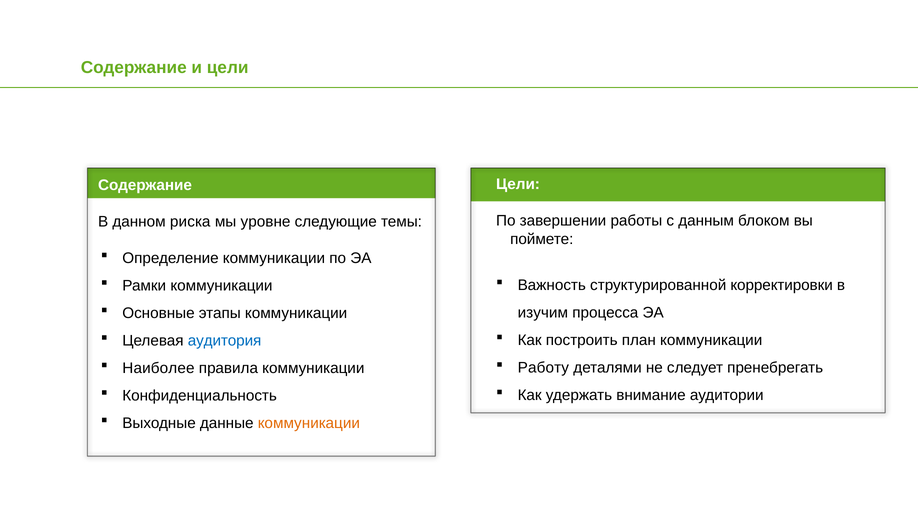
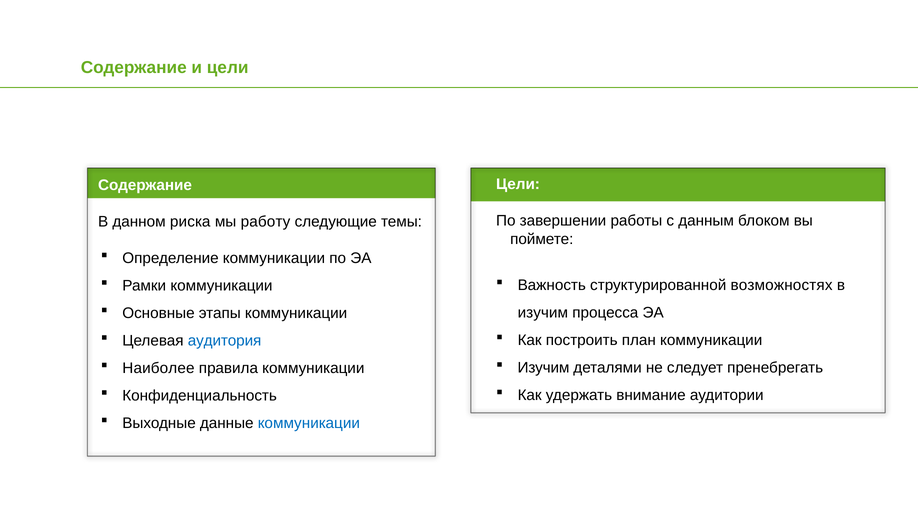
уровне: уровне -> работу (265, 221)
корректировки: корректировки -> возможностях (782, 285)
Работу: Работу -> Изучим (543, 367)
коммуникации colour: orange -> blue (309, 423)
